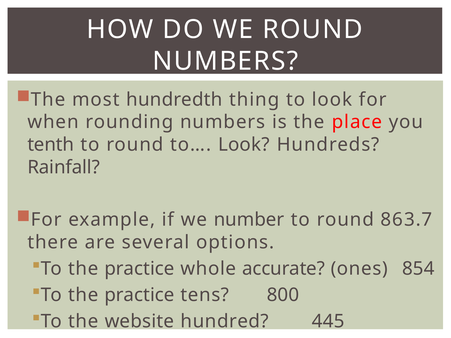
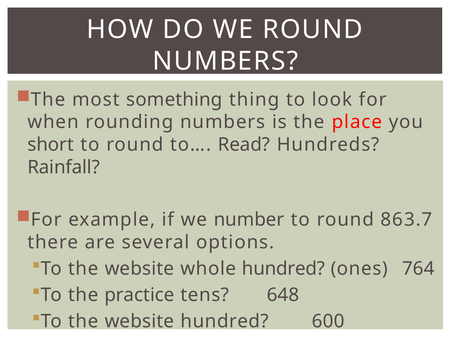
hundredth: hundredth -> something (174, 100)
tenth: tenth -> short (51, 145)
to… Look: Look -> Read (244, 145)
practice: practice -> website (139, 269)
whole accurate: accurate -> hundred (284, 269)
854: 854 -> 764 (418, 269)
800: 800 -> 648 (283, 295)
445: 445 -> 600 (328, 321)
